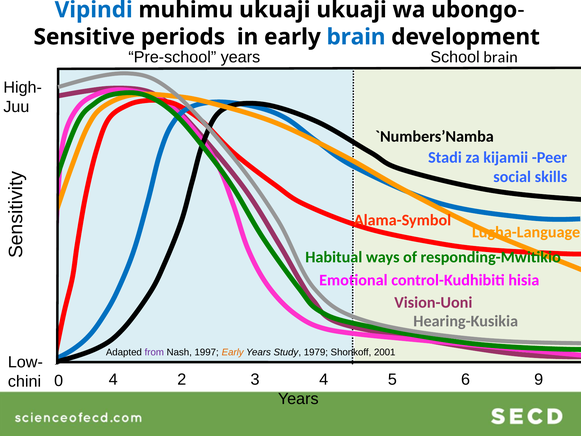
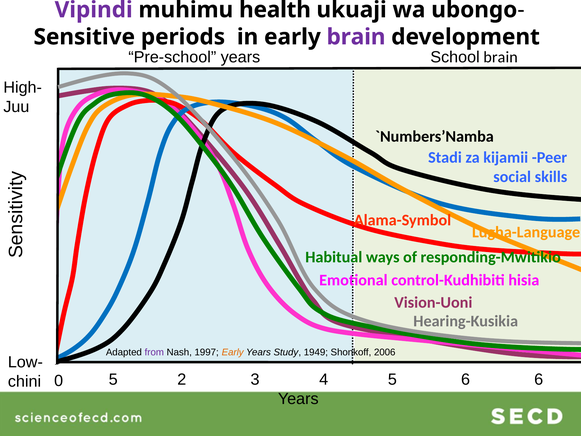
Vipindi colour: blue -> purple (94, 10)
muhimu ukuaji: ukuaji -> health (275, 10)
brain colour: blue -> purple (356, 37)
1979: 1979 -> 1949 (316, 352)
2001: 2001 -> 2006 (385, 352)
0 4: 4 -> 5 (113, 379)
3 9: 9 -> 6 (539, 379)
